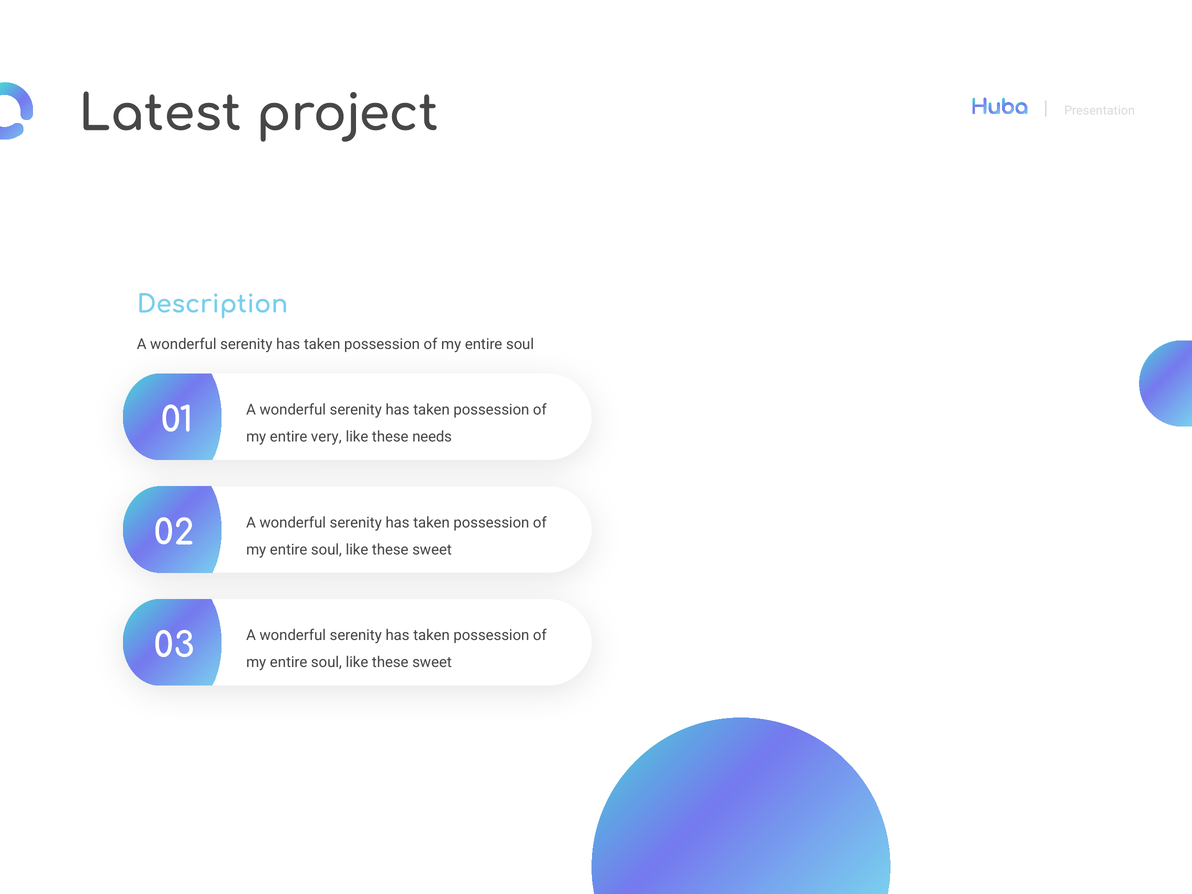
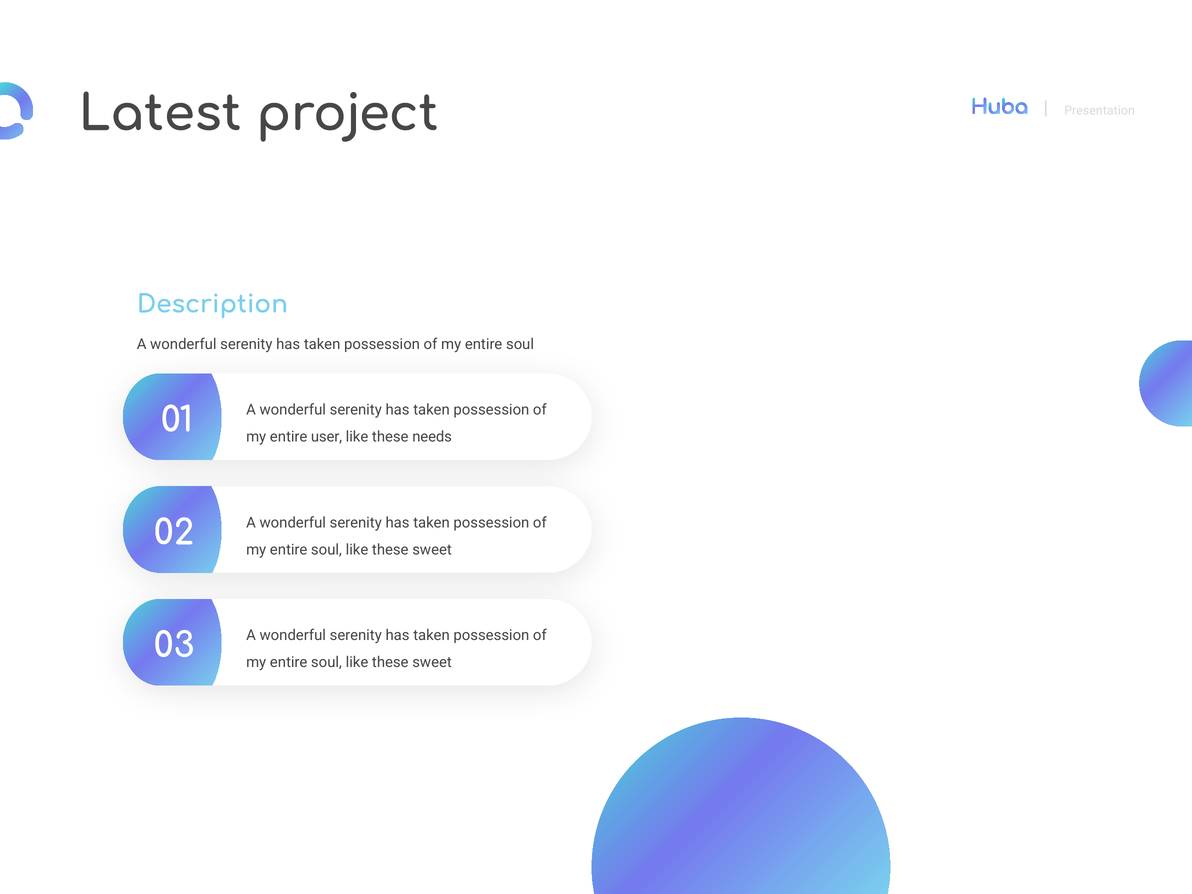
very: very -> user (327, 437)
